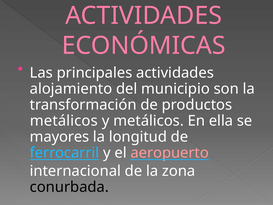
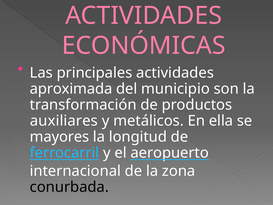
alojamiento: alojamiento -> aproximada (71, 89)
metálicos: metálicos -> auxiliares (64, 121)
aeropuerto colour: pink -> white (170, 153)
